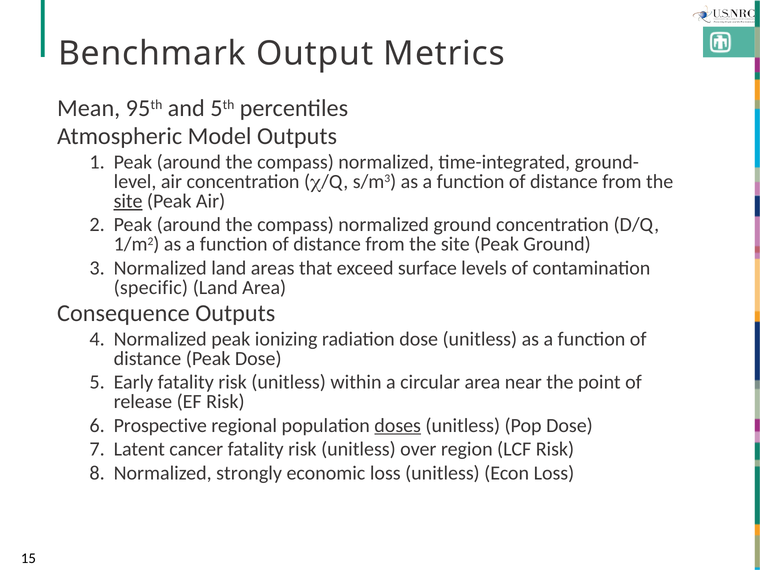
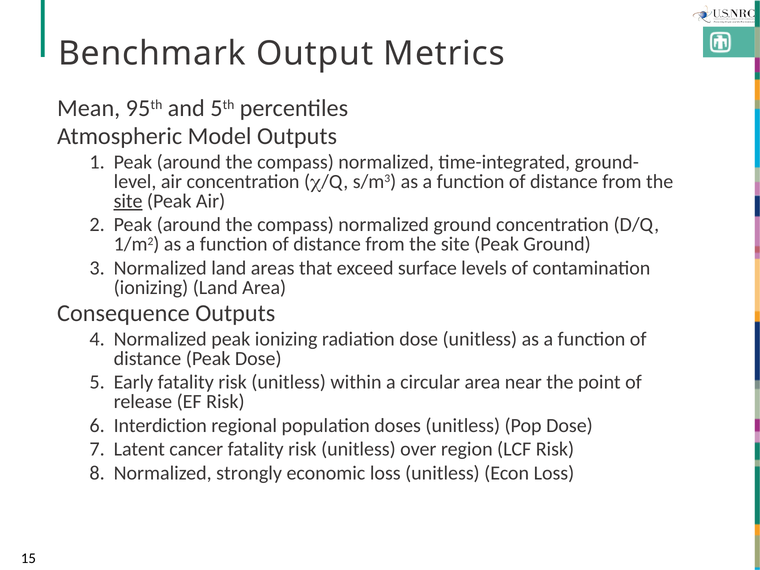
specific: specific -> ionizing (151, 288)
Prospective: Prospective -> Interdiction (160, 426)
doses underline: present -> none (398, 426)
